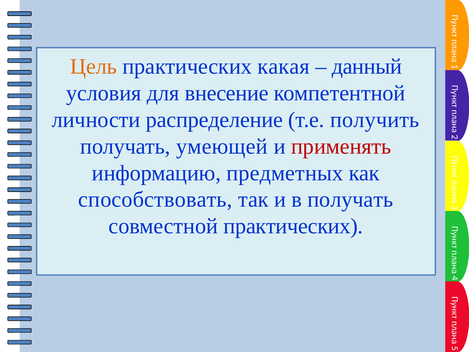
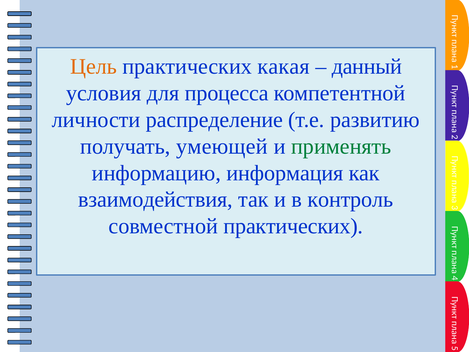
внесение: внесение -> процесса (227, 93)
получить: получить -> развитию (375, 120)
применять colour: red -> green (341, 146)
предметных: предметных -> информация (285, 173)
способствовать: способствовать -> взаимодействия (156, 199)
в получать: получать -> контроль (350, 199)
